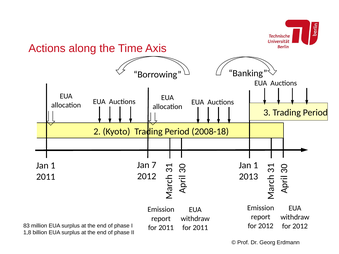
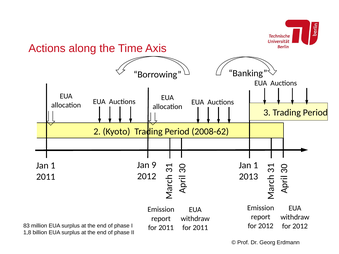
2008-18: 2008-18 -> 2008-62 (210, 132)
7: 7 -> 9 (154, 165)
